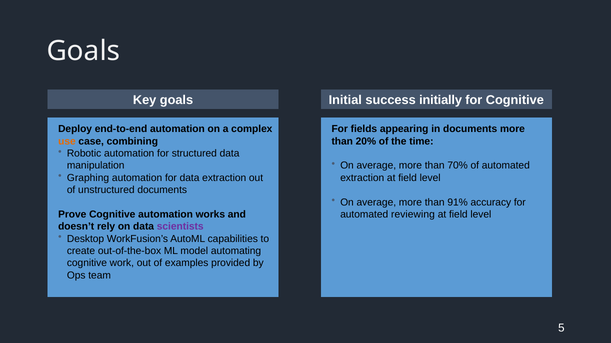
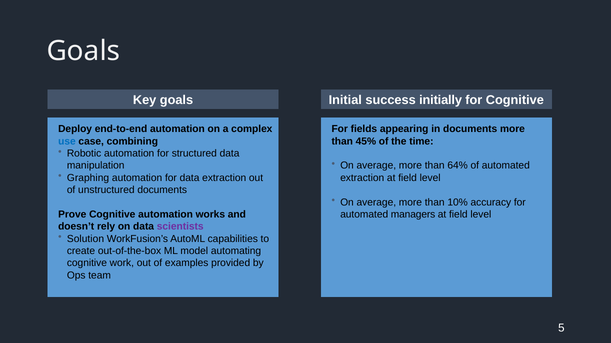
use colour: orange -> blue (67, 141)
20%: 20% -> 45% (366, 141)
70%: 70% -> 64% (458, 166)
91%: 91% -> 10% (458, 203)
reviewing: reviewing -> managers (413, 215)
Desktop: Desktop -> Solution (85, 239)
